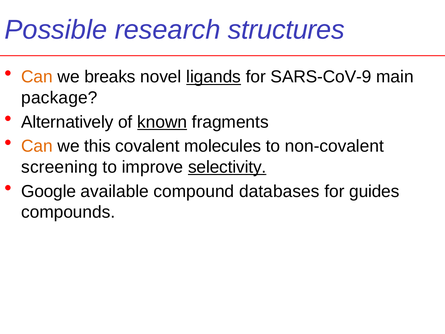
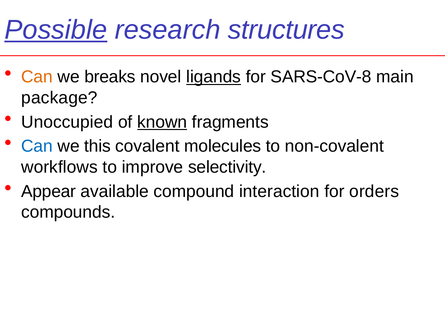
Possible underline: none -> present (56, 30)
SARS-CoV-9: SARS-CoV-9 -> SARS-CoV-8 (321, 77)
Alternatively: Alternatively -> Unoccupied (67, 122)
Can colour: orange -> blue (37, 146)
screening: screening -> workflows (59, 167)
selectivity underline: present -> none (227, 167)
Google: Google -> Appear (49, 191)
databases: databases -> interaction (279, 191)
guides: guides -> orders (374, 191)
